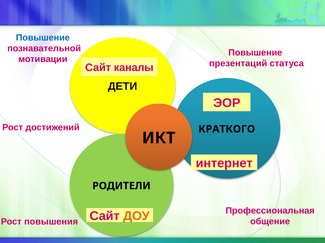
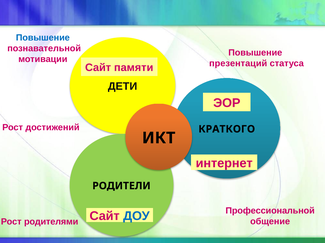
каналы: каналы -> памяти (134, 68)
Профессиональная: Профессиональная -> Профессиональной (270, 211)
ДОУ colour: orange -> blue (136, 217)
повышения: повышения -> родителями (51, 222)
